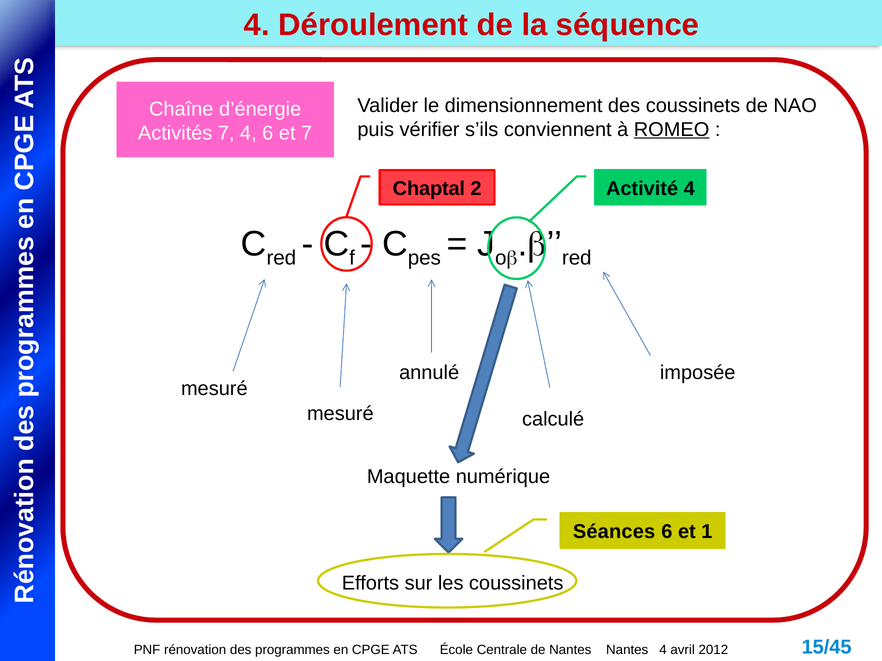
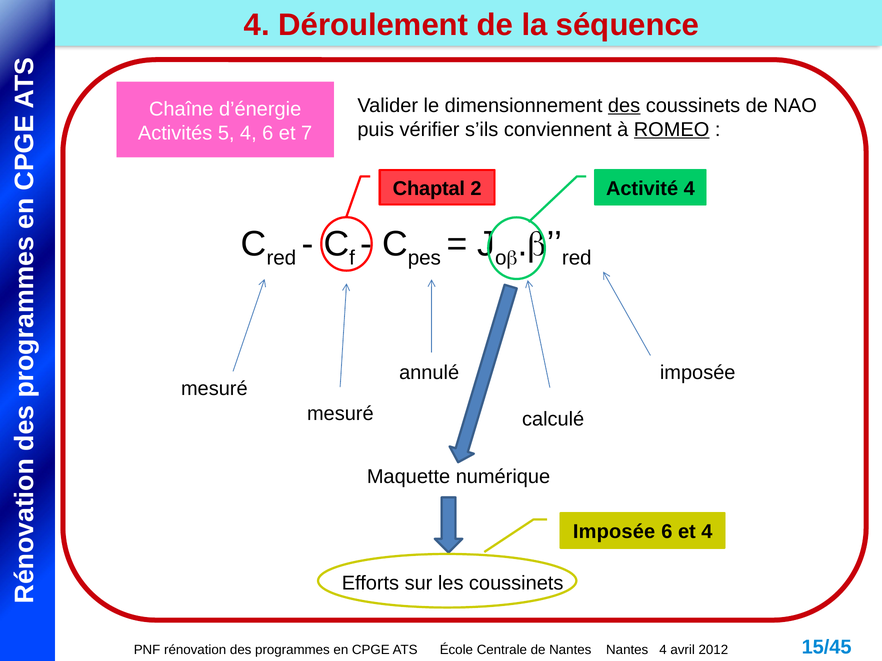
des underline: none -> present (624, 106)
Activités 7: 7 -> 5 (226, 133)
Séances: Séances -> Imposée (614, 532)
et 1: 1 -> 4 (707, 532)
